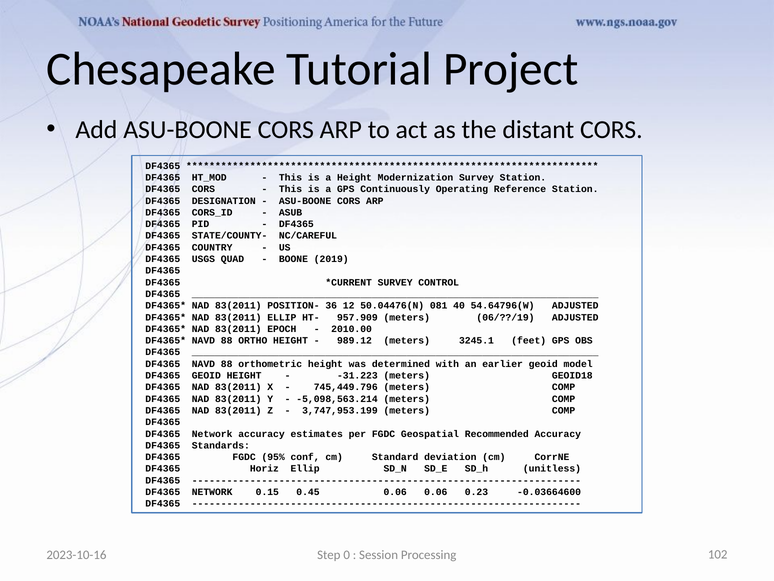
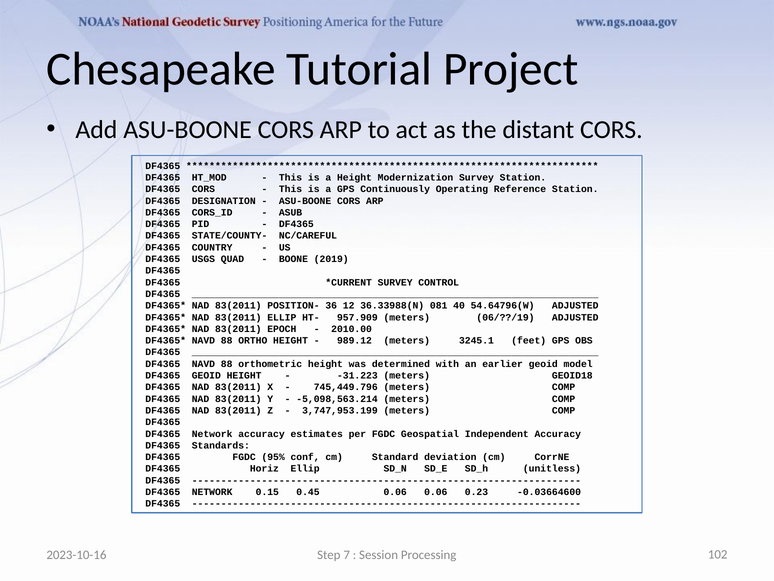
50.04476(N: 50.04476(N -> 36.33988(N (392, 305)
Recommended: Recommended -> Independent (497, 433)
0: 0 -> 7 (347, 554)
